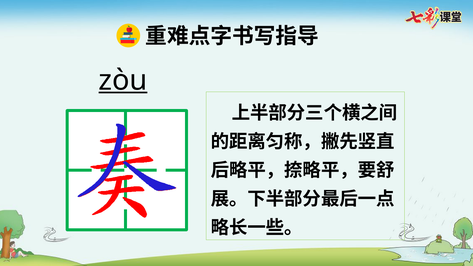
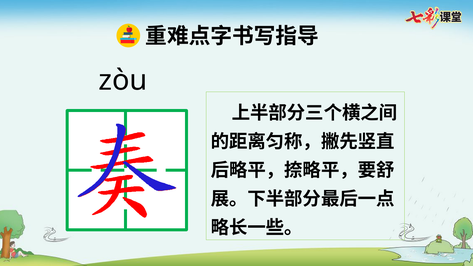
zòu underline: present -> none (123, 80)
